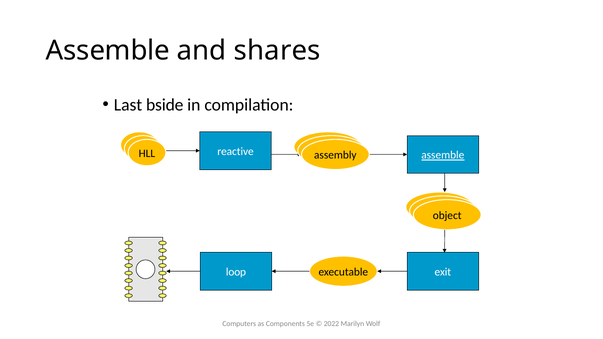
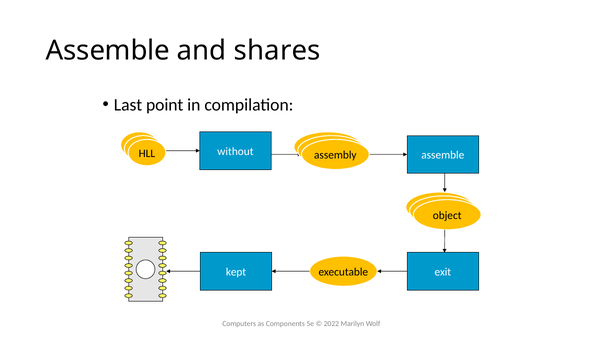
bside: bside -> point (165, 105)
reactive: reactive -> without (235, 152)
assemble underline: present -> none (443, 155)
loop: loop -> kept (236, 272)
